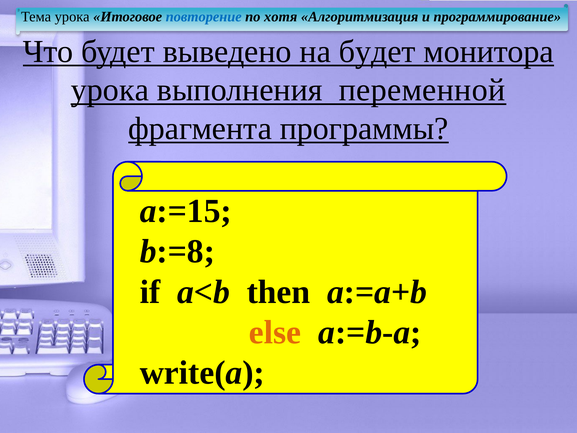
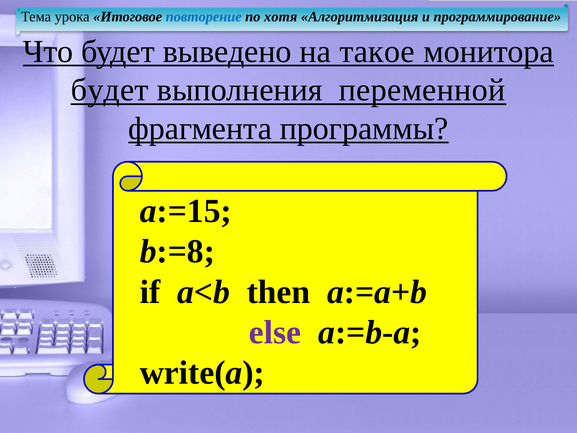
на будет: будет -> такое (377, 51)
урока: урока -> будет (110, 90)
else colour: orange -> purple (275, 332)
